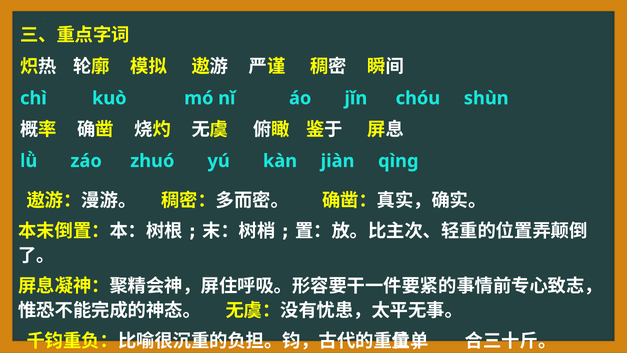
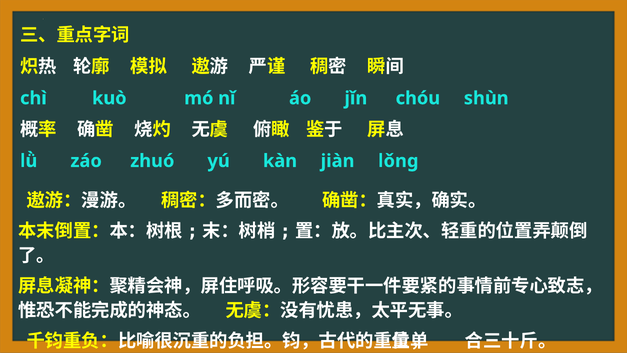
qìng: qìng -> lǒng (398, 161)
